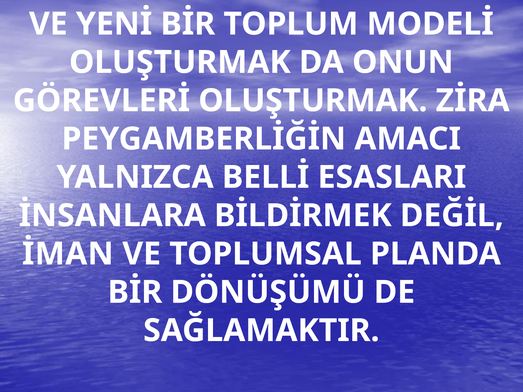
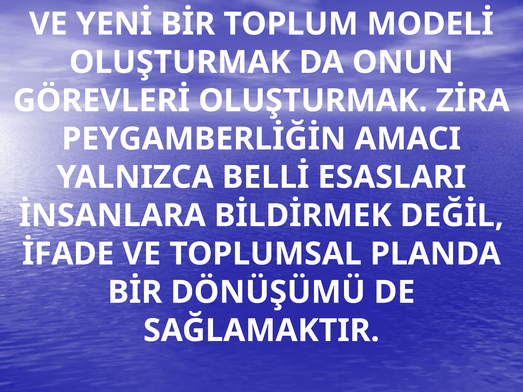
İMAN: İMAN -> İFADE (68, 254)
